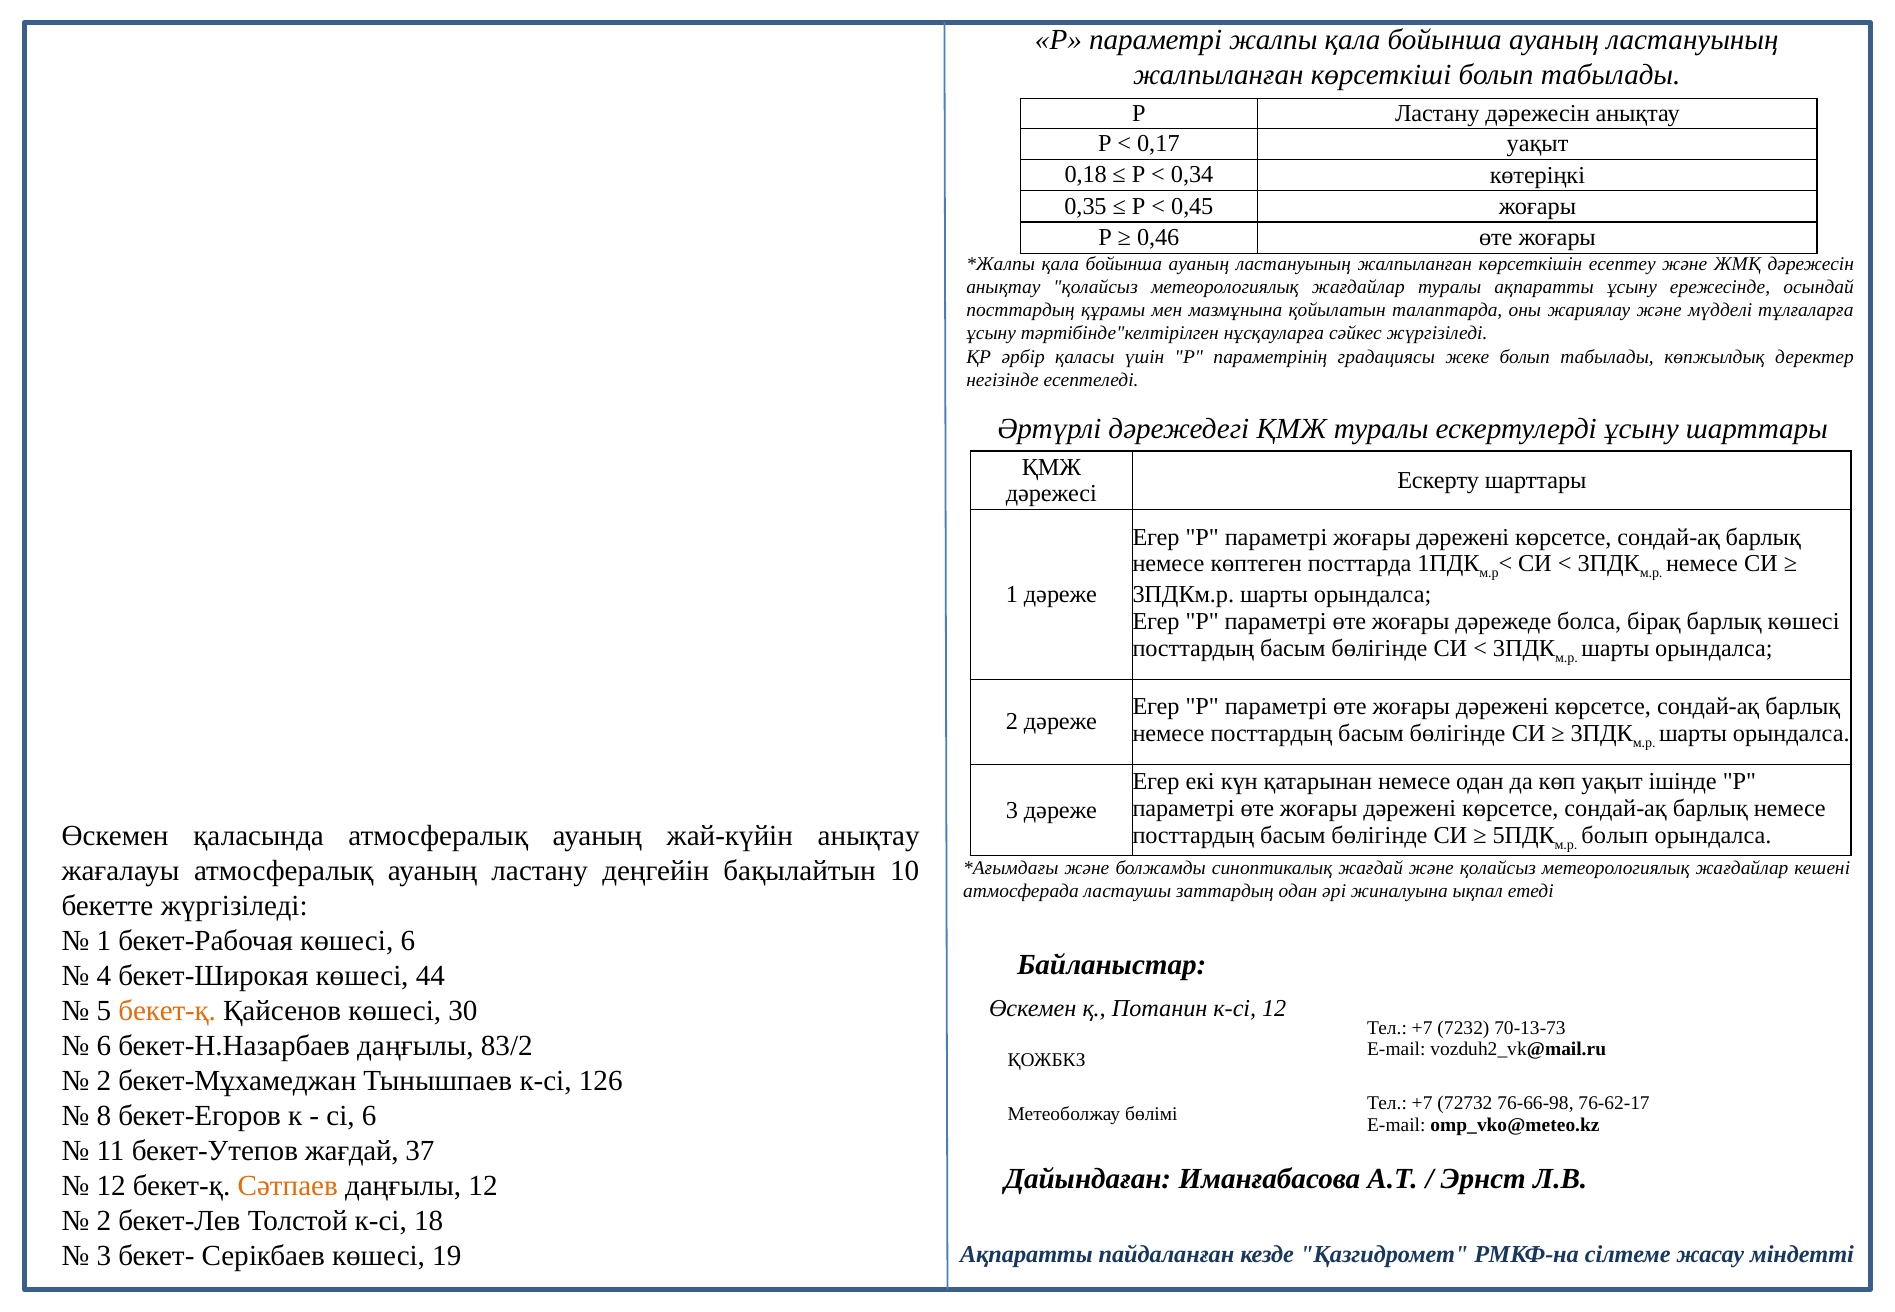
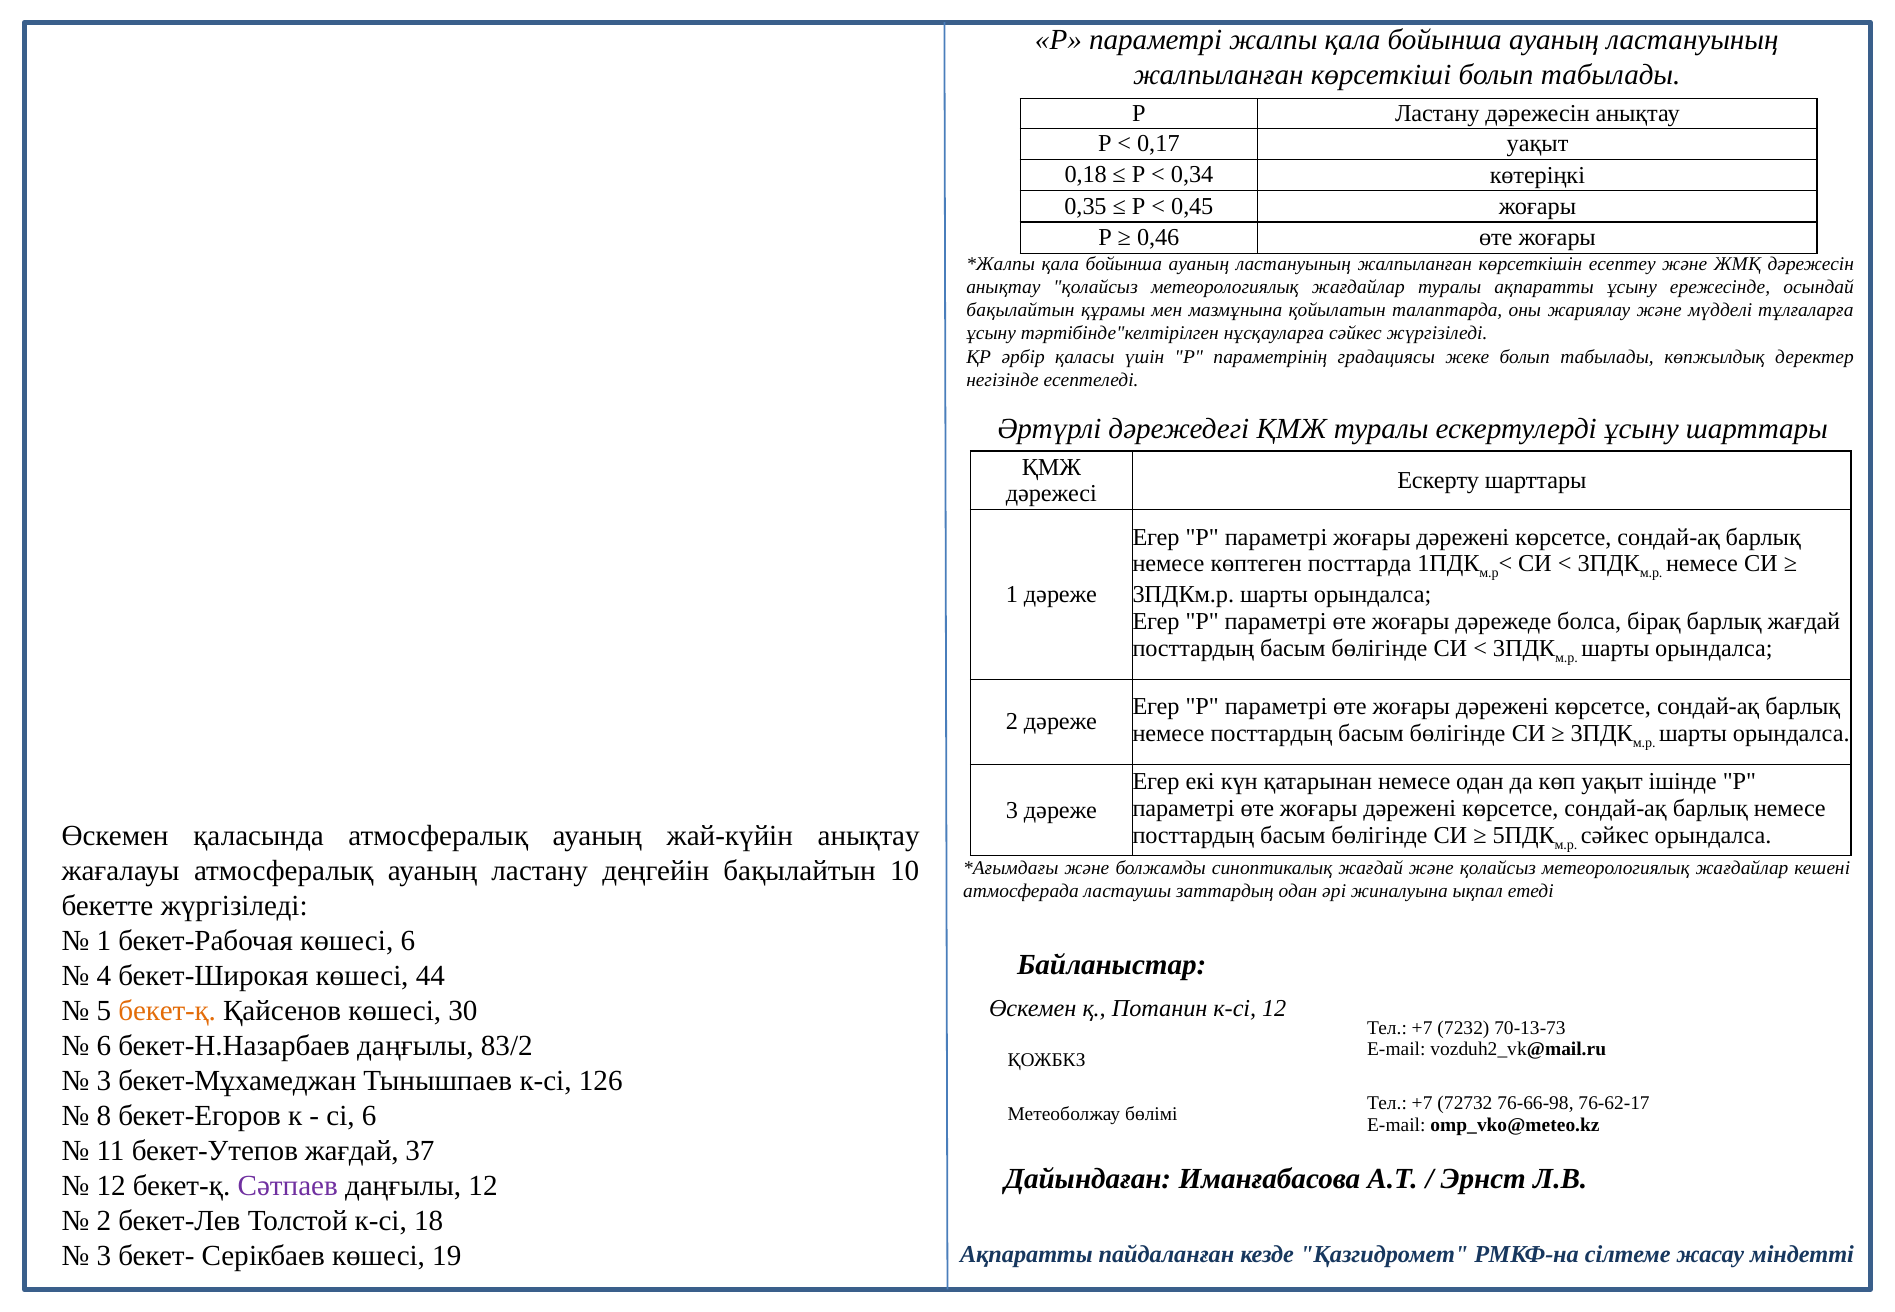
посттардың: посттардың -> бақылайтын (1020, 310)
барлық көшесі: көшесі -> жағдай (1804, 621)
болып: болып -> сәйкес (1615, 835)
2: 2 -> 3 (104, 1080)
Сәтпаев colour: orange -> purple (288, 1185)
